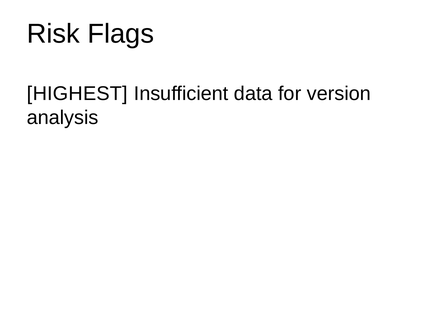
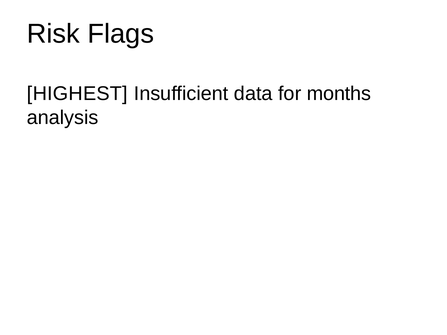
version: version -> months (339, 94)
